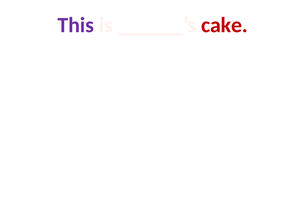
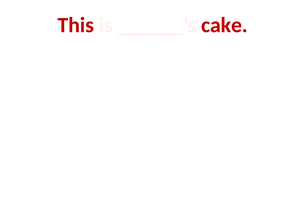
This colour: purple -> red (76, 25)
